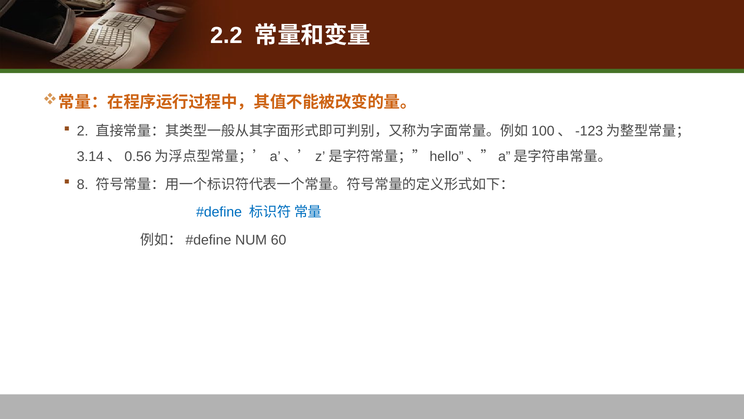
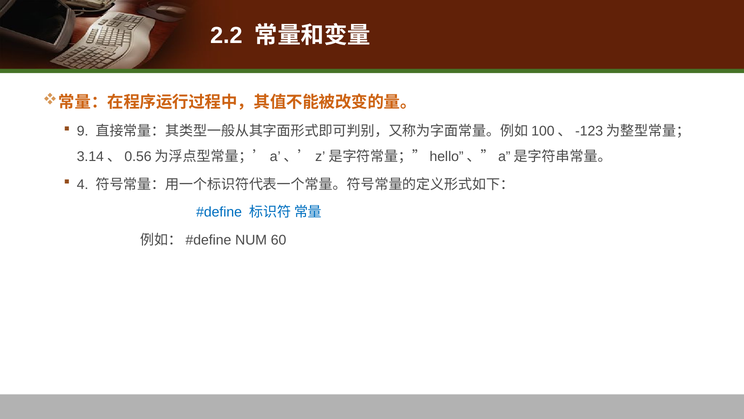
2: 2 -> 9 (83, 131)
8: 8 -> 4 (83, 184)
